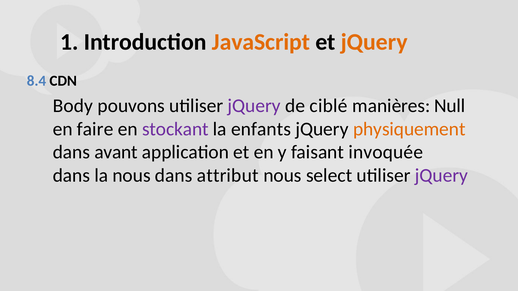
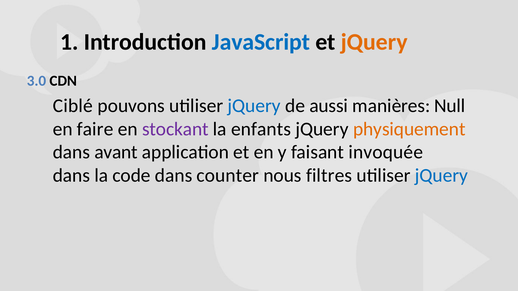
JavaScript colour: orange -> blue (261, 42)
8.4: 8.4 -> 3.0 (36, 81)
Body: Body -> Ciblé (73, 106)
jQuery colour: purple -> blue (254, 106)
ciblé: ciblé -> aussi (329, 106)
la nous: nous -> code (132, 176)
attribut: attribut -> counter (228, 176)
select: select -> filtres (329, 176)
jQuery colour: purple -> blue (441, 176)
